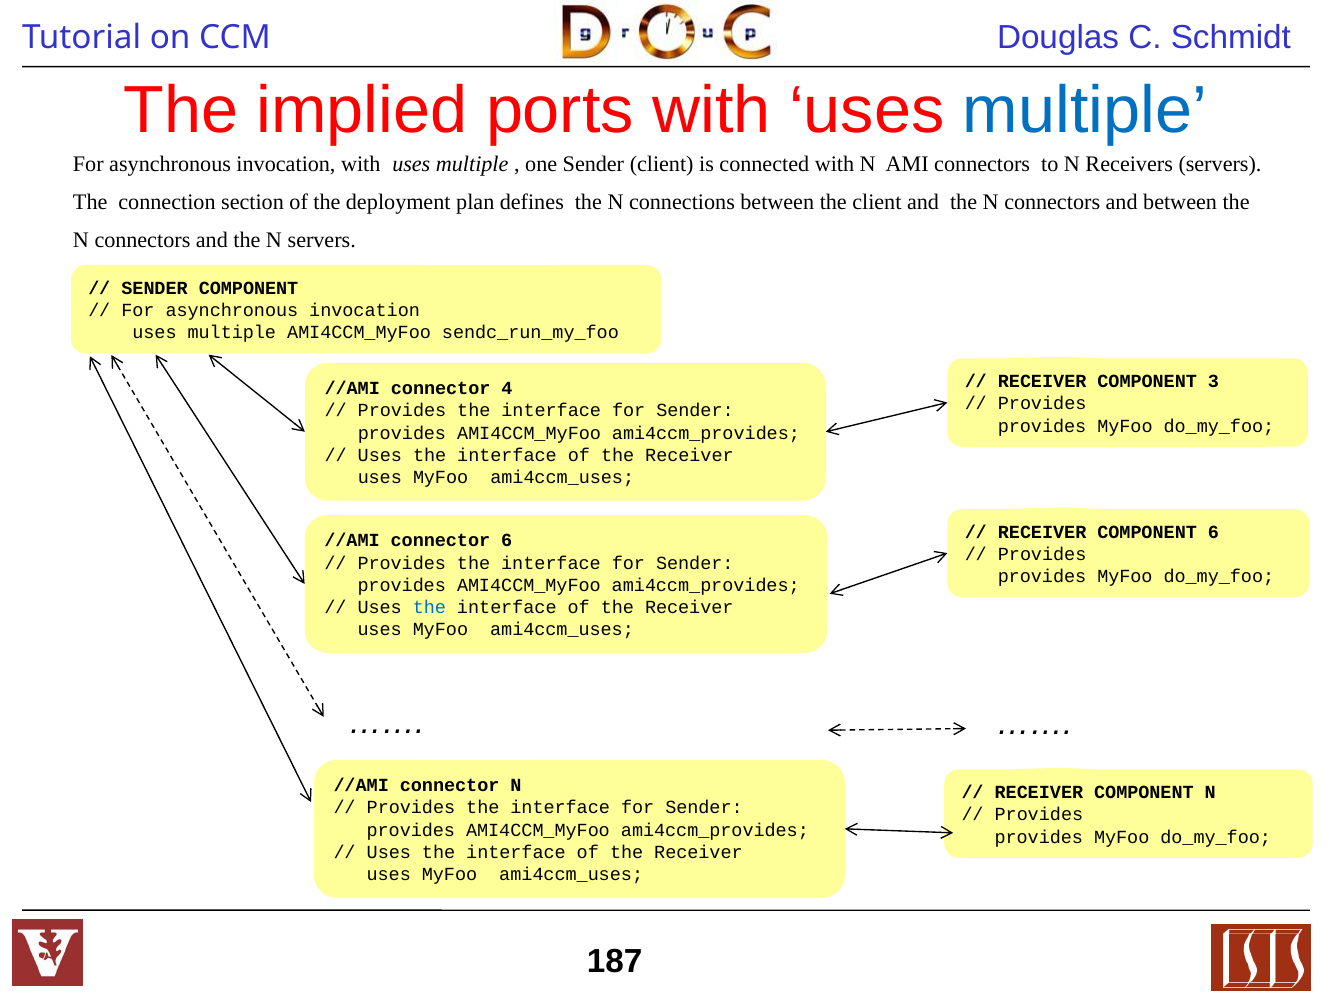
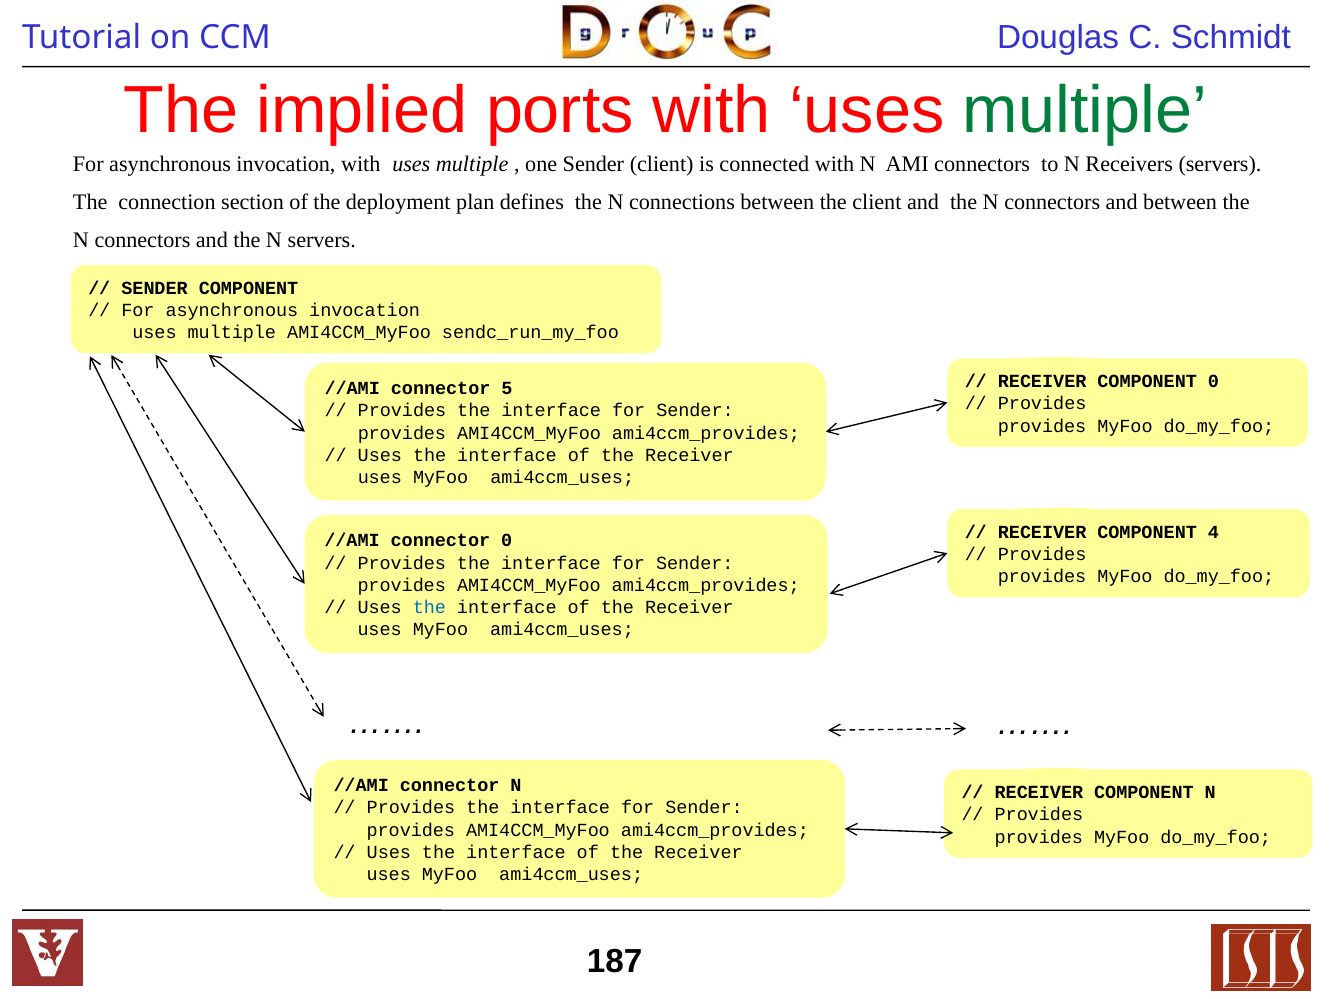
multiple colour: blue -> green (1085, 110)
COMPONENT 3: 3 -> 0 (1213, 382)
4: 4 -> 5 (507, 389)
COMPONENT 6: 6 -> 4 (1213, 532)
connector 6: 6 -> 0 (507, 541)
